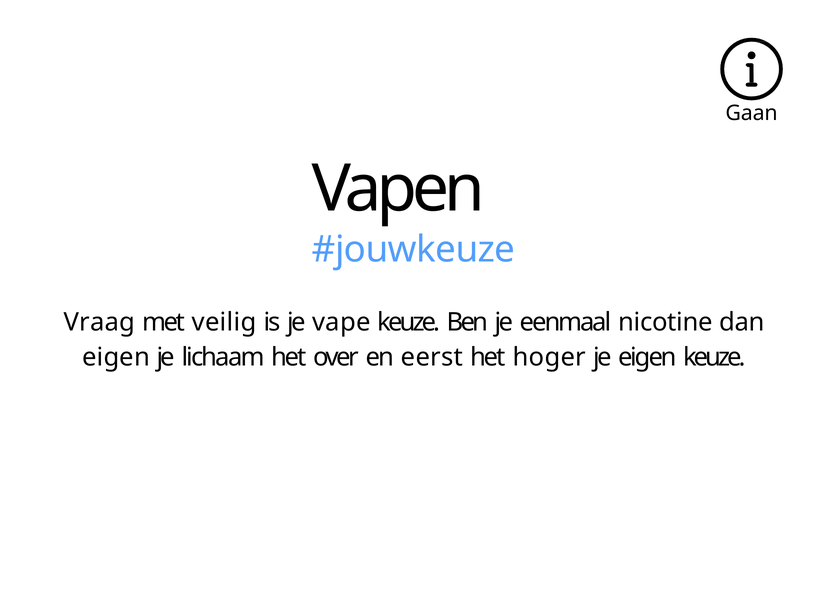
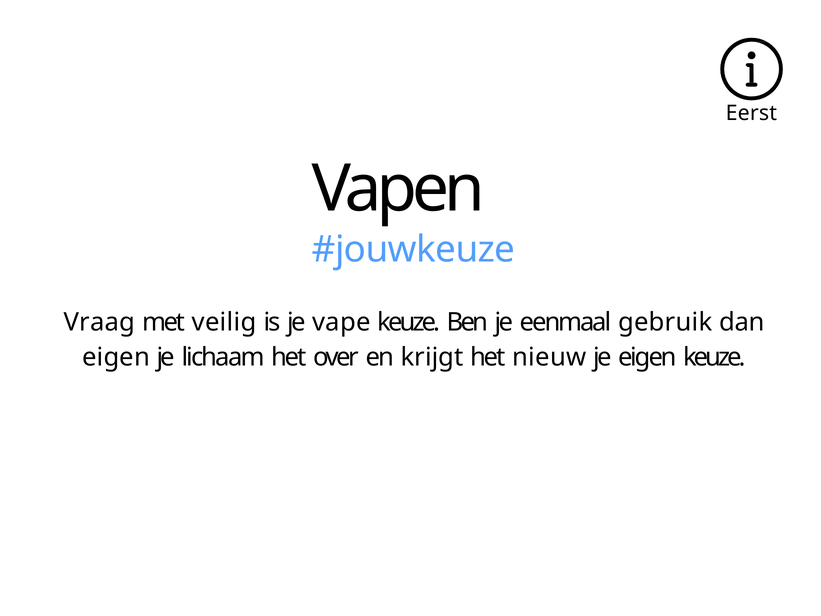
Gaan: Gaan -> Eerst (751, 113)
nicotine: nicotine -> gebruik (665, 322)
eerst: eerst -> krĳgt (432, 357)
hoger: hoger -> nieuw (549, 357)
